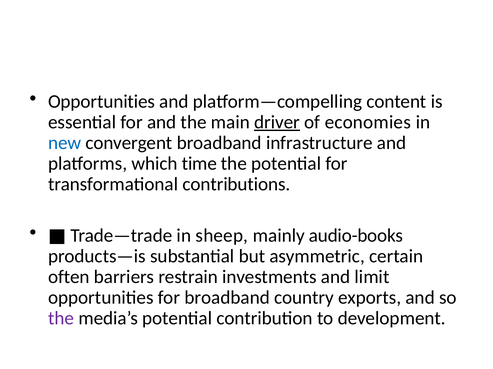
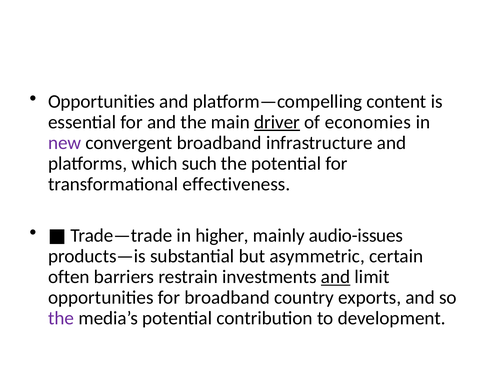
new colour: blue -> purple (65, 143)
time: time -> such (199, 164)
contributions: contributions -> effectiveness (236, 184)
sheep: sheep -> higher (222, 236)
audio-books: audio-books -> audio-issues (356, 236)
and underline: none -> present (336, 277)
